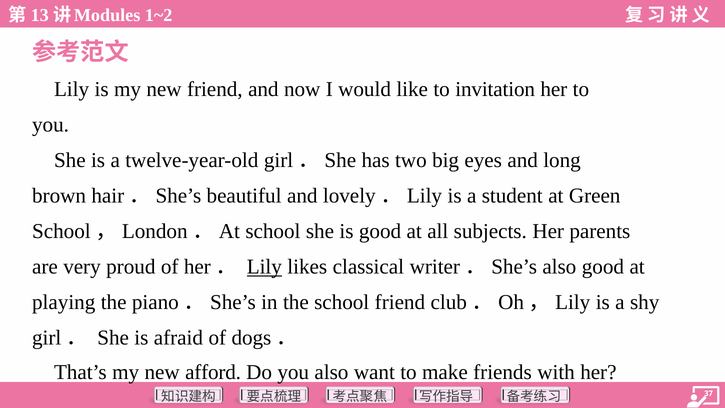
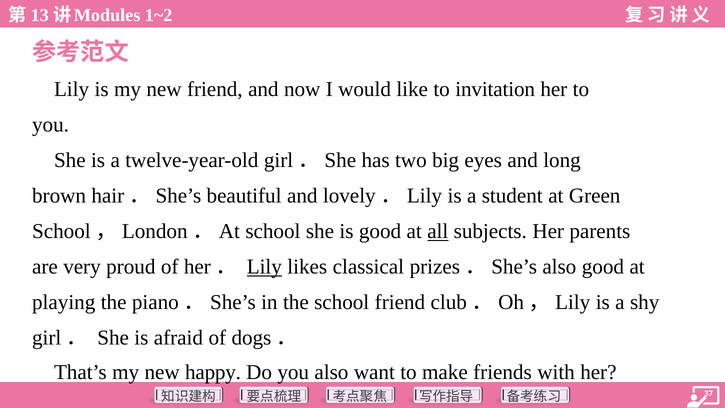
all underline: none -> present (438, 231)
writer: writer -> prizes (435, 267)
afford: afford -> happy (213, 372)
